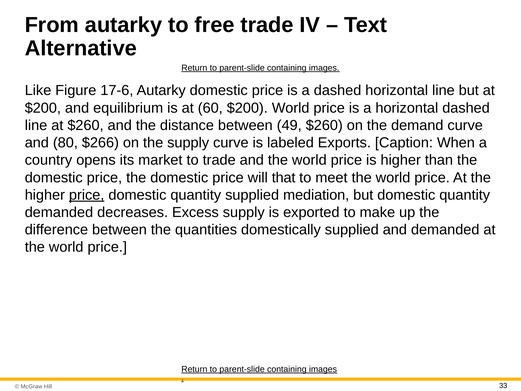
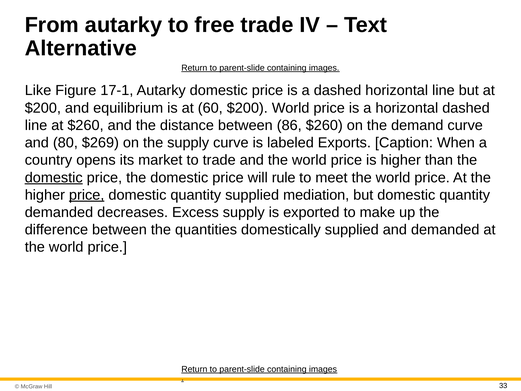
17-6: 17-6 -> 17-1 (117, 90)
49: 49 -> 86 (289, 125)
$266: $266 -> $269 (100, 143)
domestic underline: none -> present (54, 177)
that: that -> rule (284, 177)
